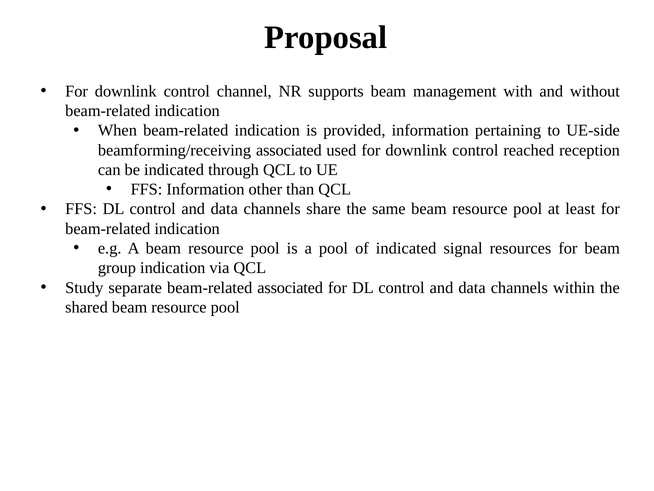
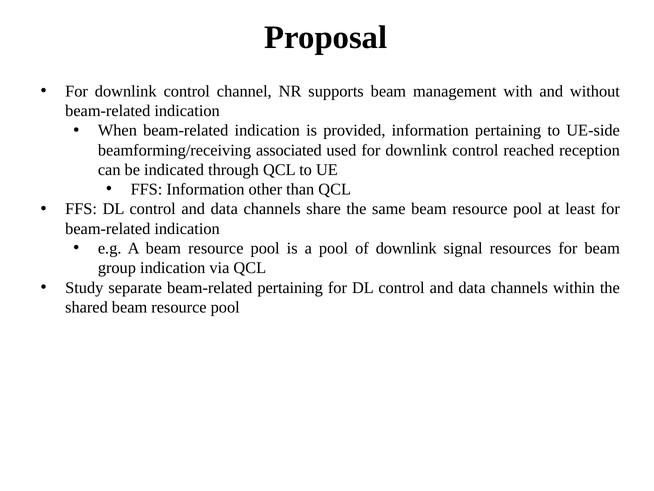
of indicated: indicated -> downlink (406, 248)
beam-related associated: associated -> pertaining (290, 287)
